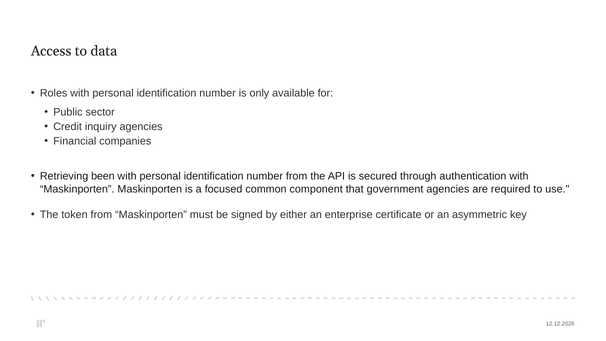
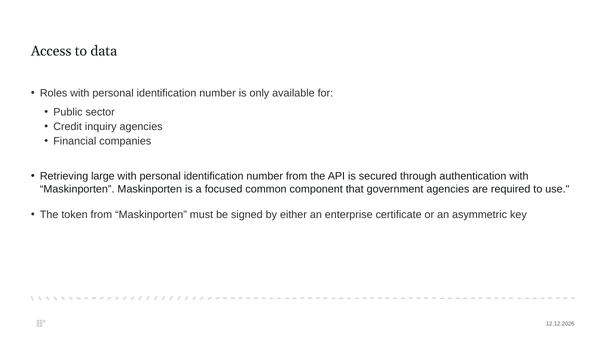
been: been -> large (103, 176)
